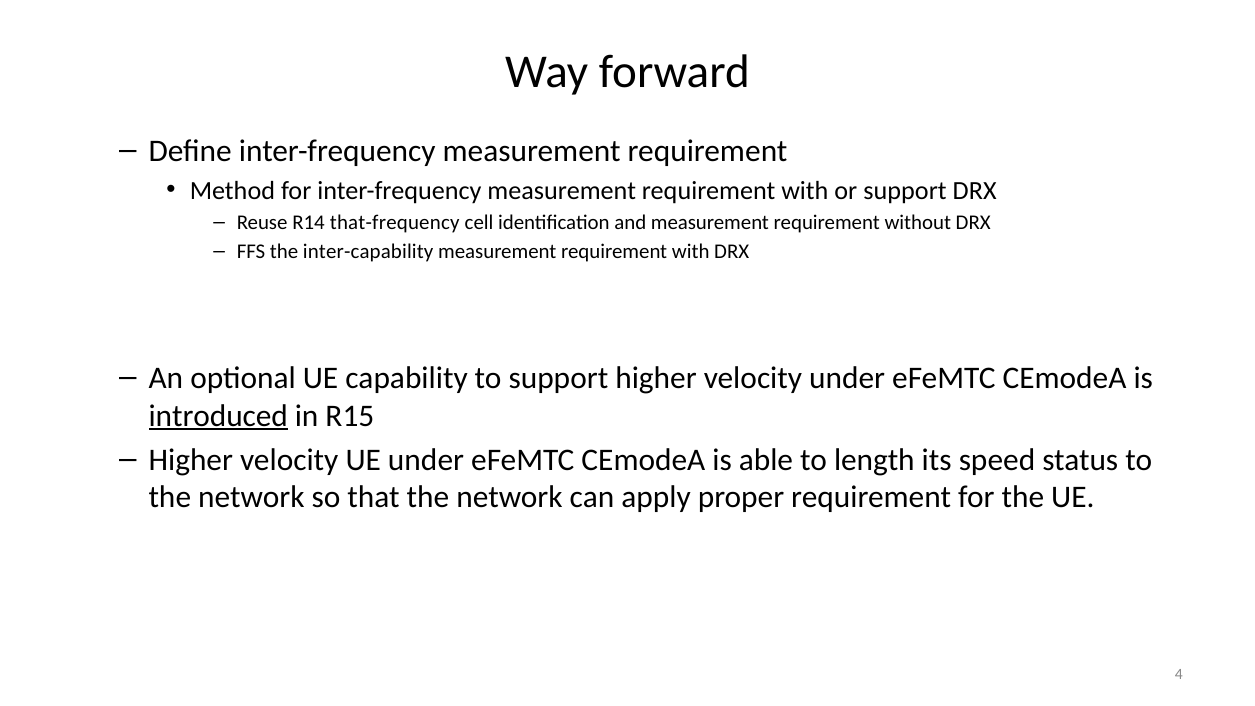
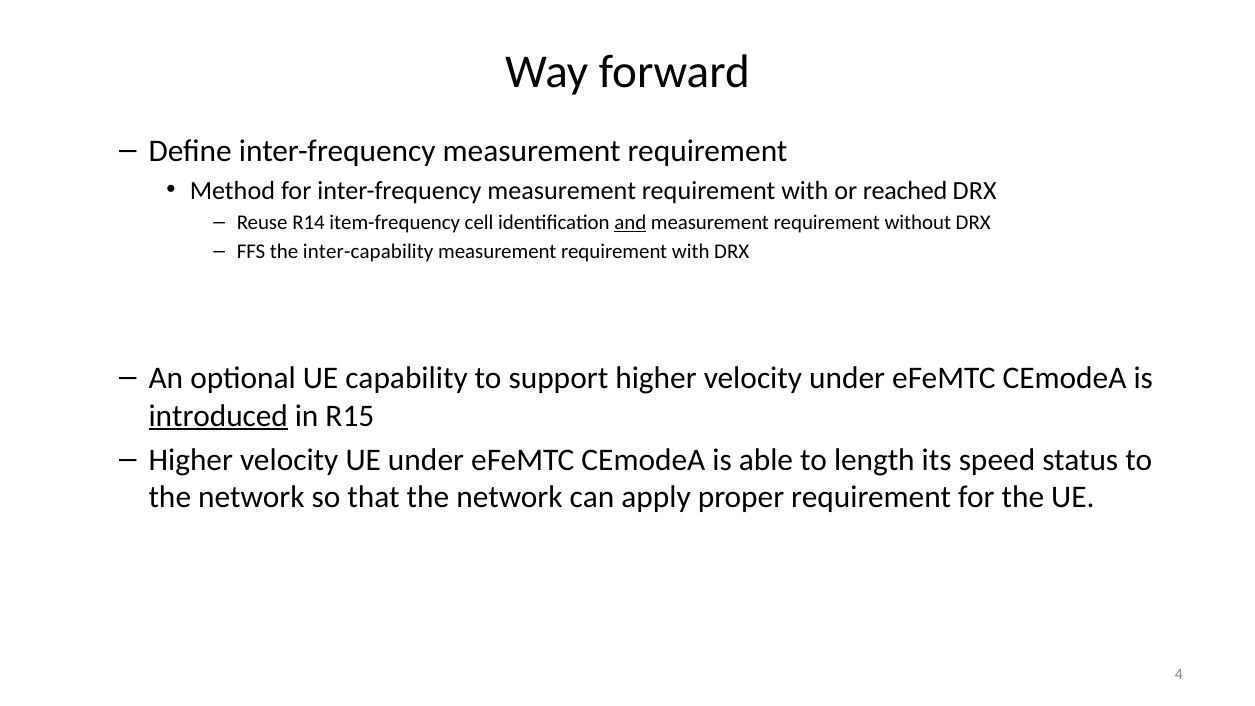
or support: support -> reached (905, 191)
that-frequency: that-frequency -> item-frequency (395, 223)
and underline: none -> present (630, 223)
